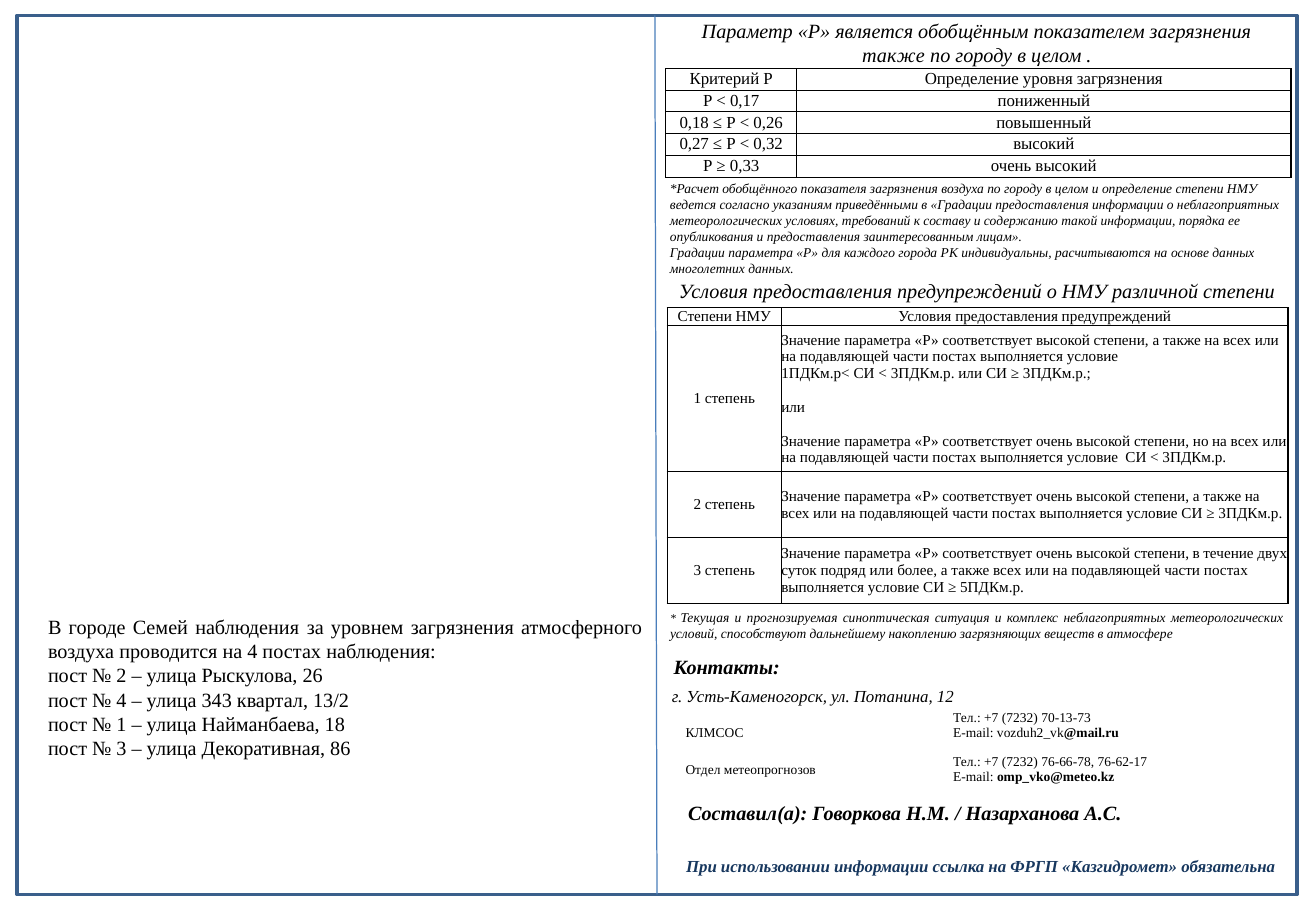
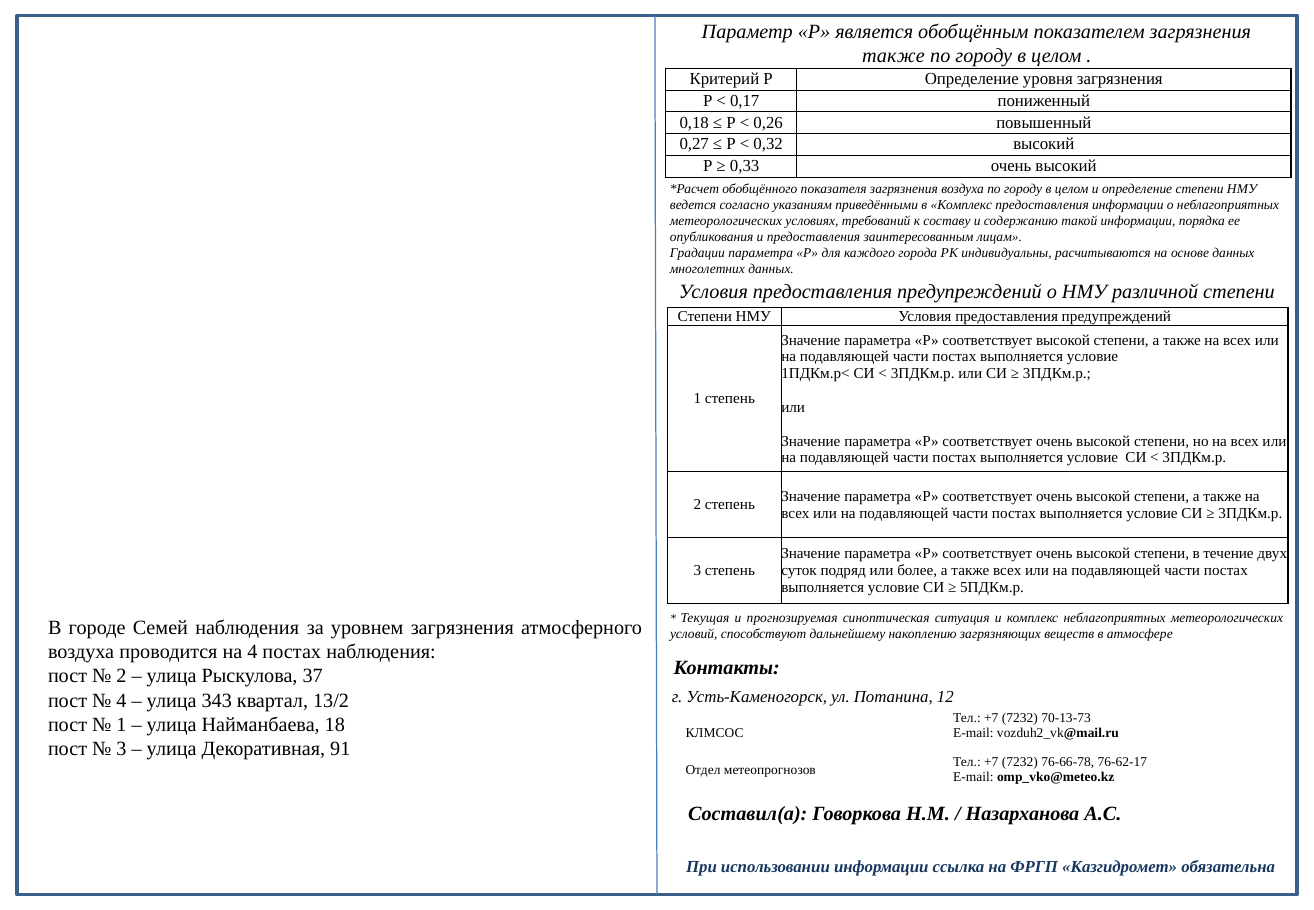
в Градации: Градации -> Комплекс (961, 205)
26: 26 -> 37 (313, 676)
86: 86 -> 91 (340, 749)
